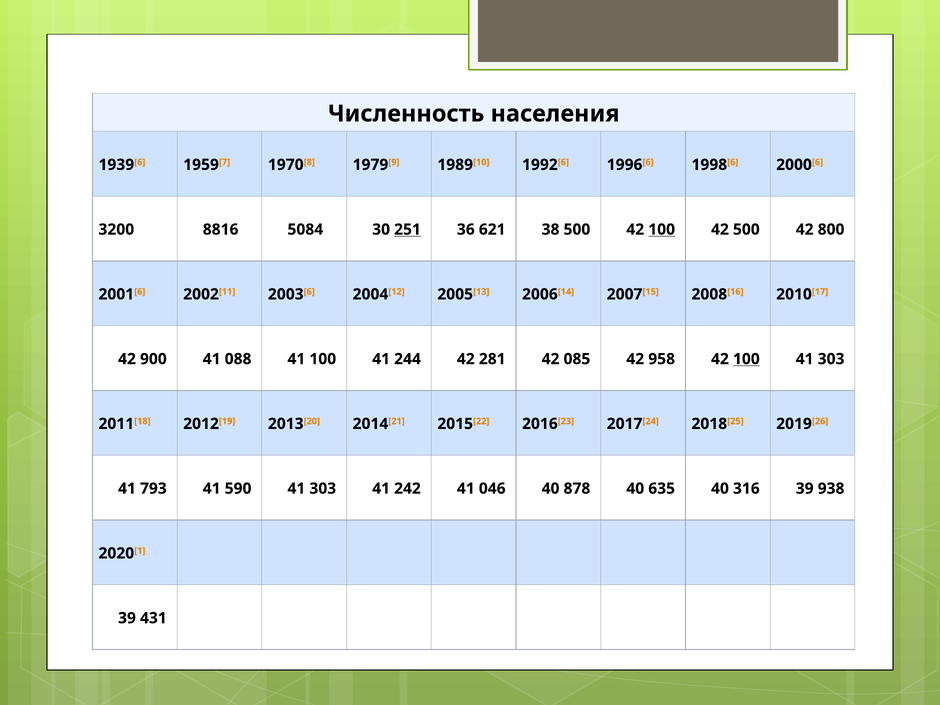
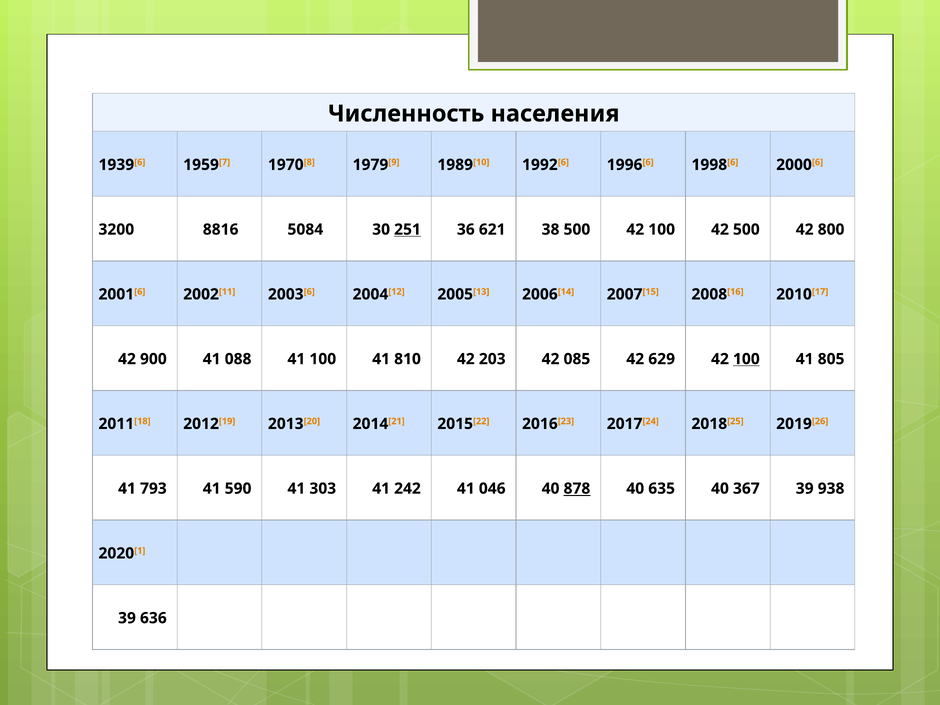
100 underline: present -> none (662, 230)
244: 244 -> 810 (408, 359)
281: 281 -> 203 (492, 359)
958: 958 -> 629 (662, 359)
303: 303 -> 805 (831, 359)
878 underline: none -> present (577, 489)
316: 316 -> 367 (746, 489)
431: 431 -> 636 (153, 618)
